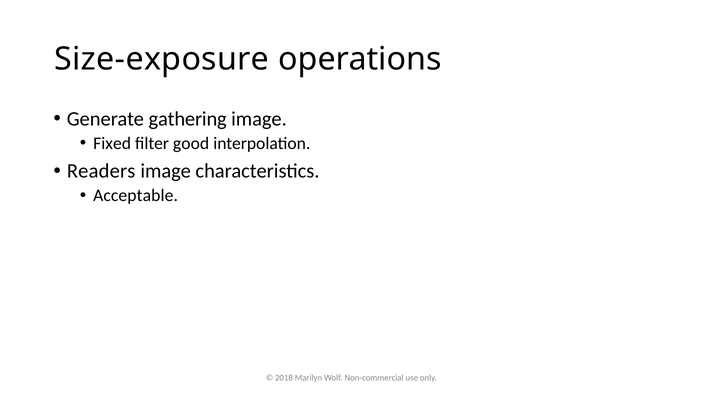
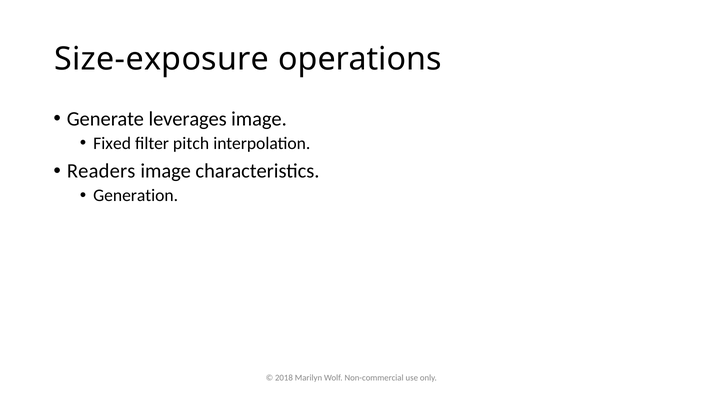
gathering: gathering -> leverages (188, 119)
good: good -> pitch (191, 143)
Acceptable: Acceptable -> Generation (136, 195)
